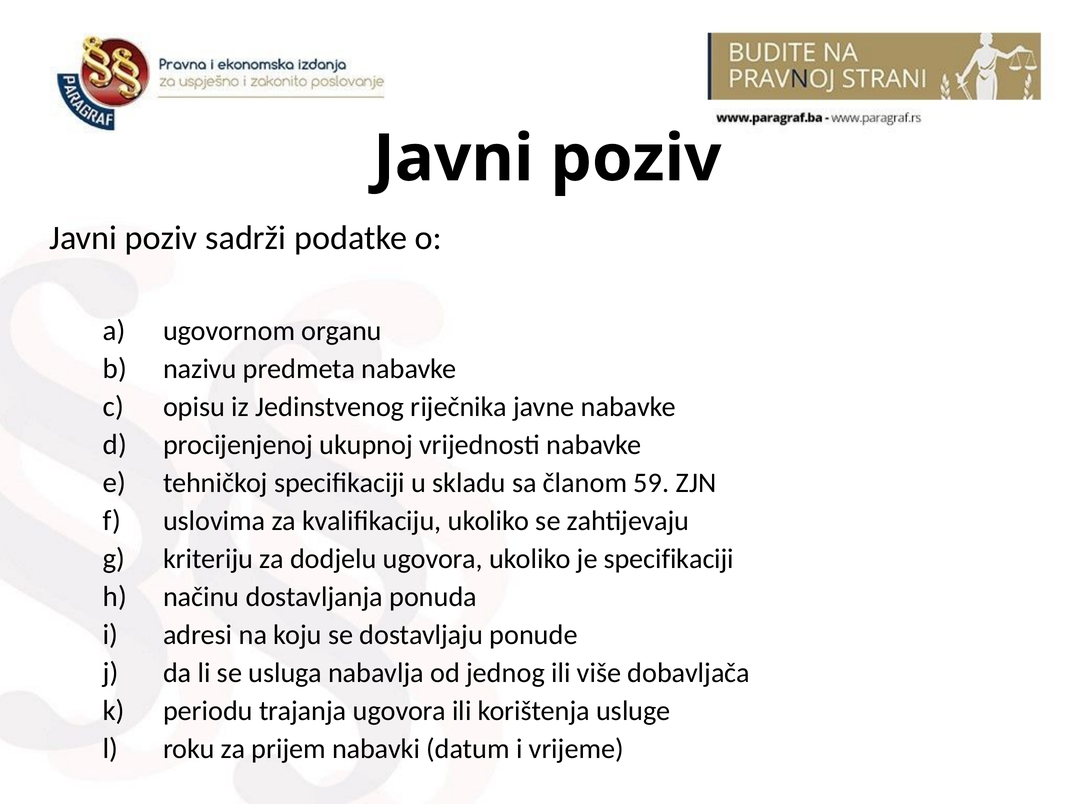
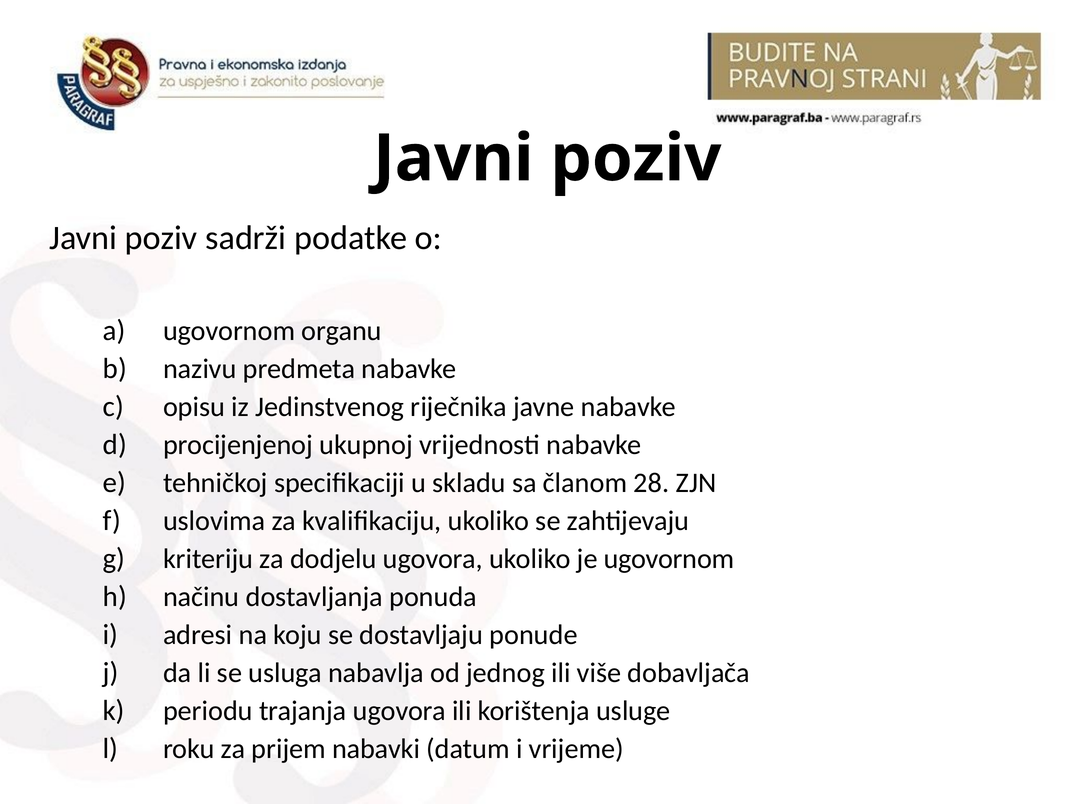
59: 59 -> 28 (651, 483)
je specifikaciji: specifikaciji -> ugovornom (669, 559)
